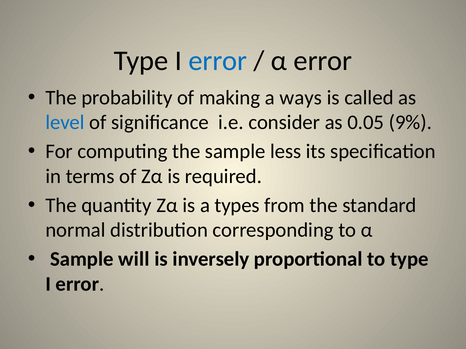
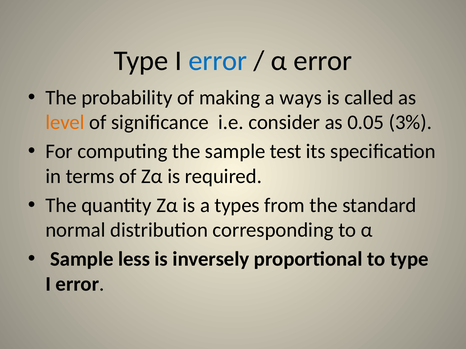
level colour: blue -> orange (65, 123)
9%: 9% -> 3% (410, 123)
less: less -> test (286, 152)
will: will -> less (134, 259)
